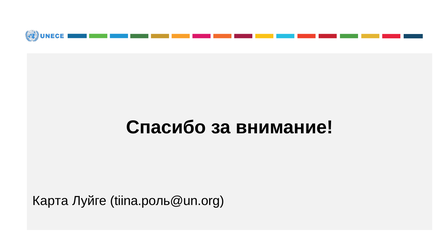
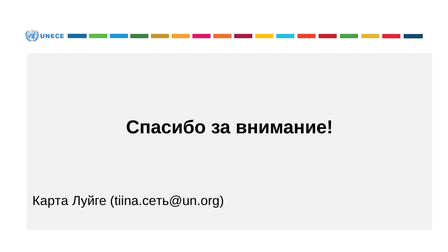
tiina.роль@un.org: tiina.роль@un.org -> tiina.сеть@un.org (167, 201)
